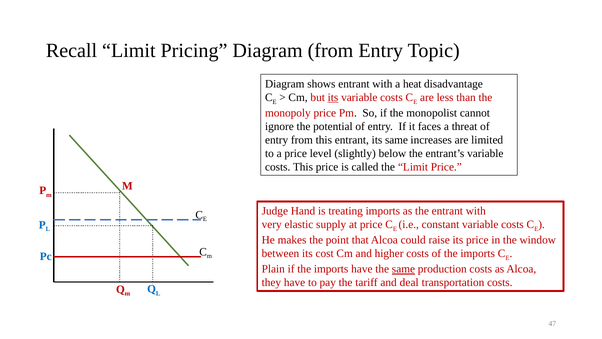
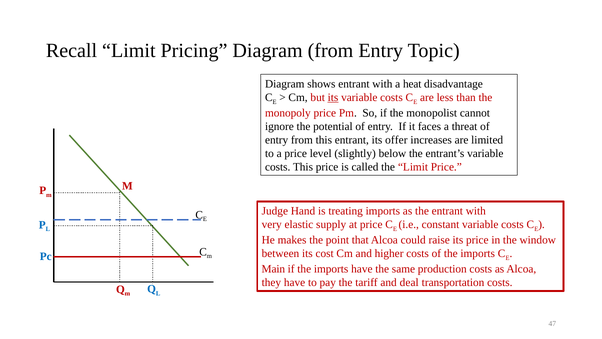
its same: same -> offer (396, 140)
Plain: Plain -> Main (273, 269)
same underline: present -> none (403, 269)
